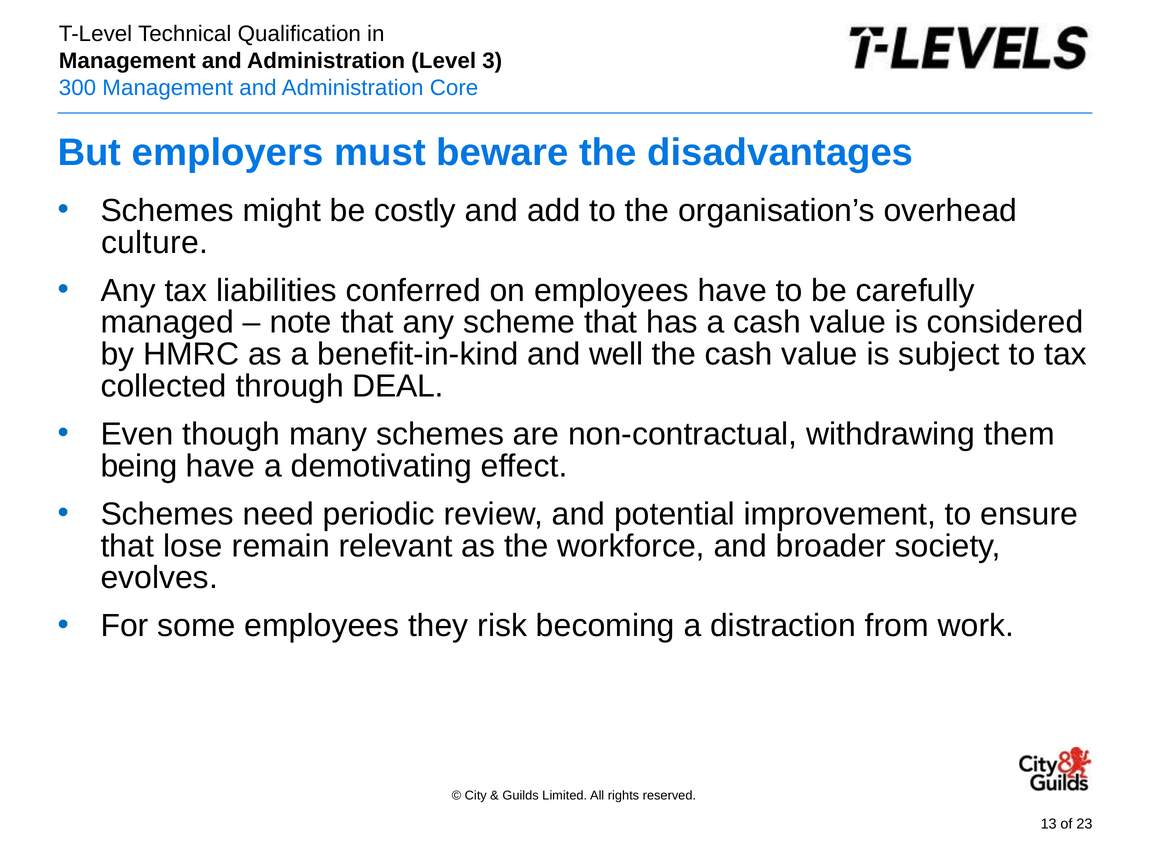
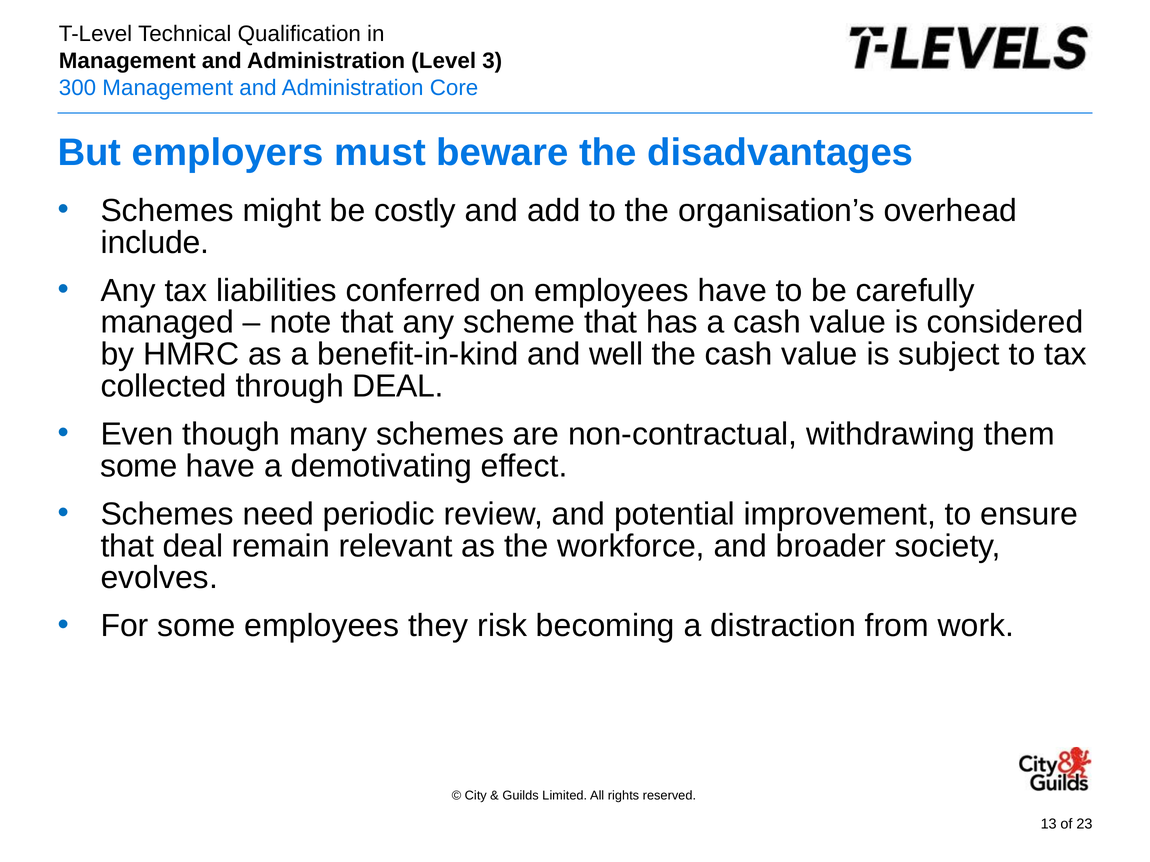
culture: culture -> include (155, 243)
being: being -> some (139, 466)
that lose: lose -> deal (193, 546)
